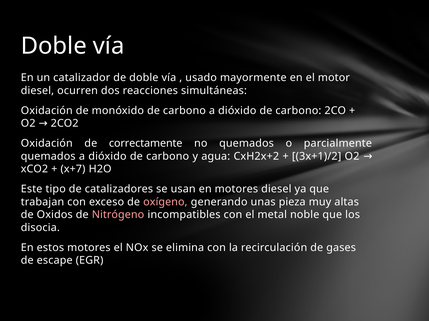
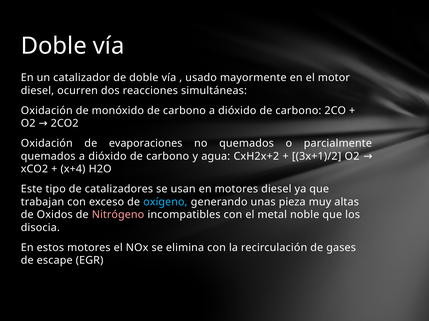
correctamente: correctamente -> evaporaciones (146, 144)
x+7: x+7 -> x+4 (73, 169)
oxígeno colour: pink -> light blue (165, 202)
